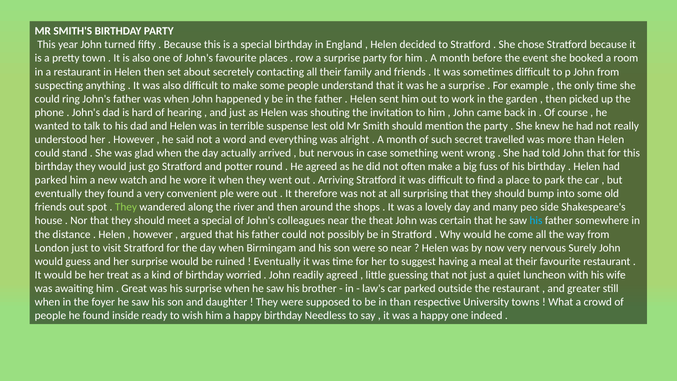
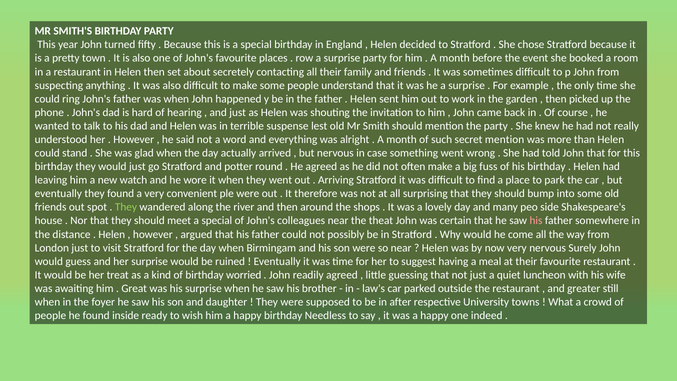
secret travelled: travelled -> mention (505, 139)
parked: parked -> leaving (51, 180)
his colour: light blue -> pink (536, 221)
in than: than -> after (400, 302)
